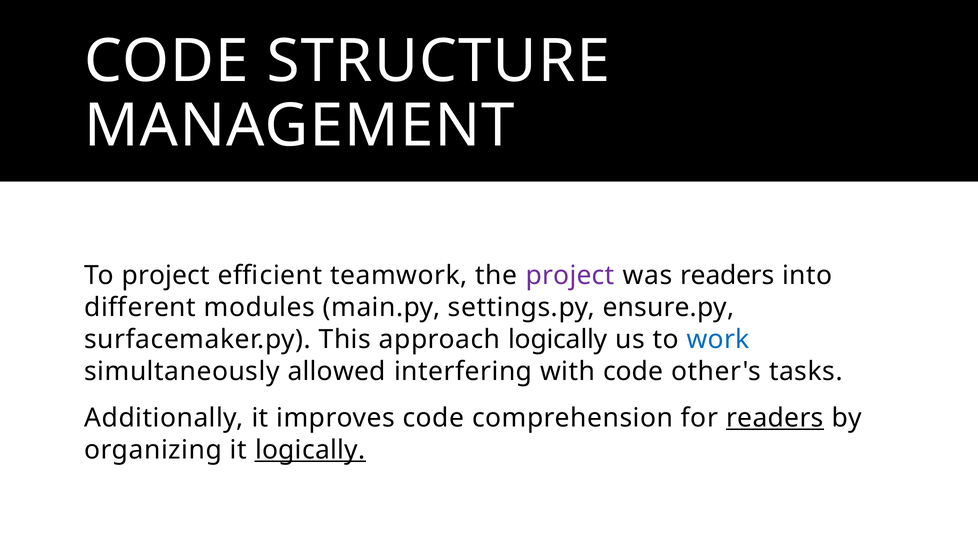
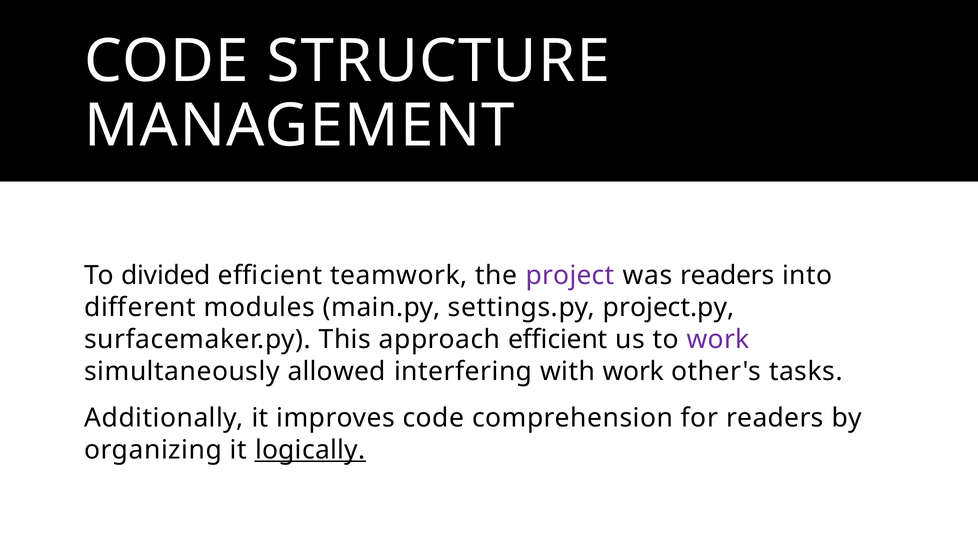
To project: project -> divided (166, 275)
ensure.py: ensure.py -> project.py (669, 307)
approach logically: logically -> efficient (558, 339)
work colour: blue -> purple (718, 339)
with code: code -> work (633, 372)
readers underline: present -> none (775, 418)
